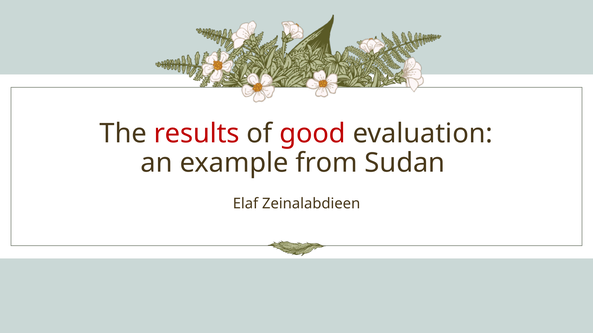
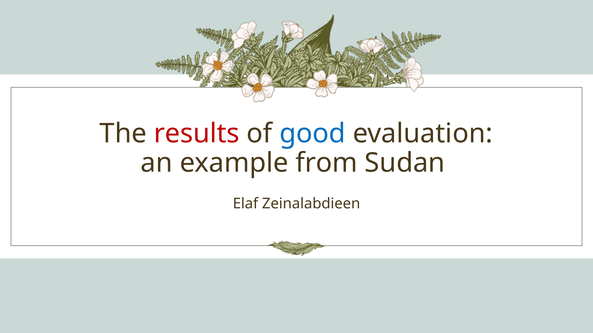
good colour: red -> blue (313, 134)
